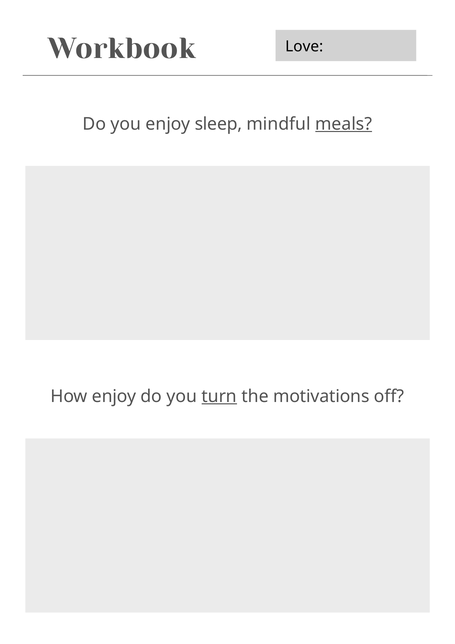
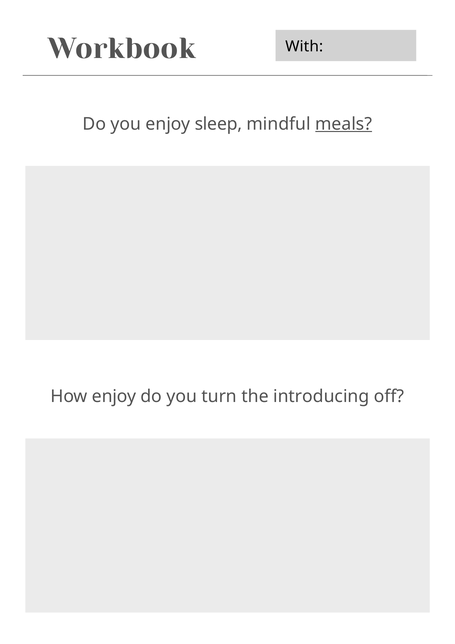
Love: Love -> With (304, 46)
turn underline: present -> none (219, 396)
motivations: motivations -> introducing (321, 396)
